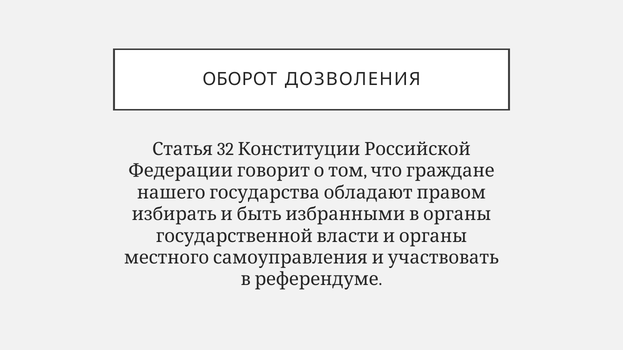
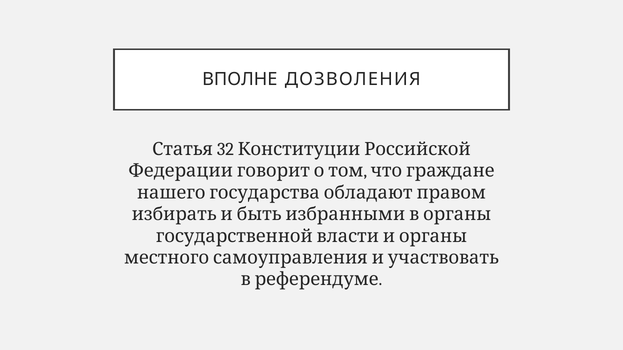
ОБОРОТ: ОБОРОТ -> ВПОЛНЕ (240, 80)
